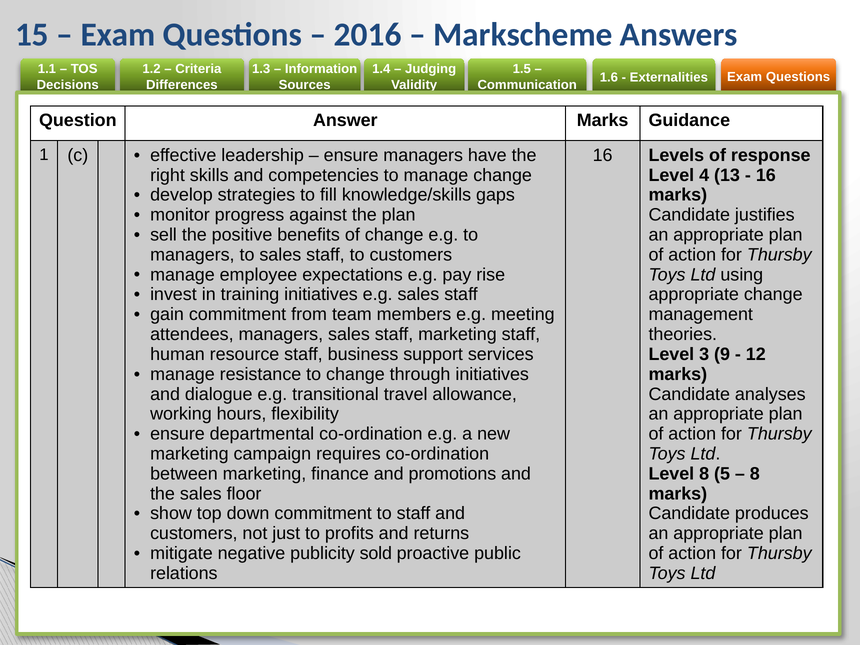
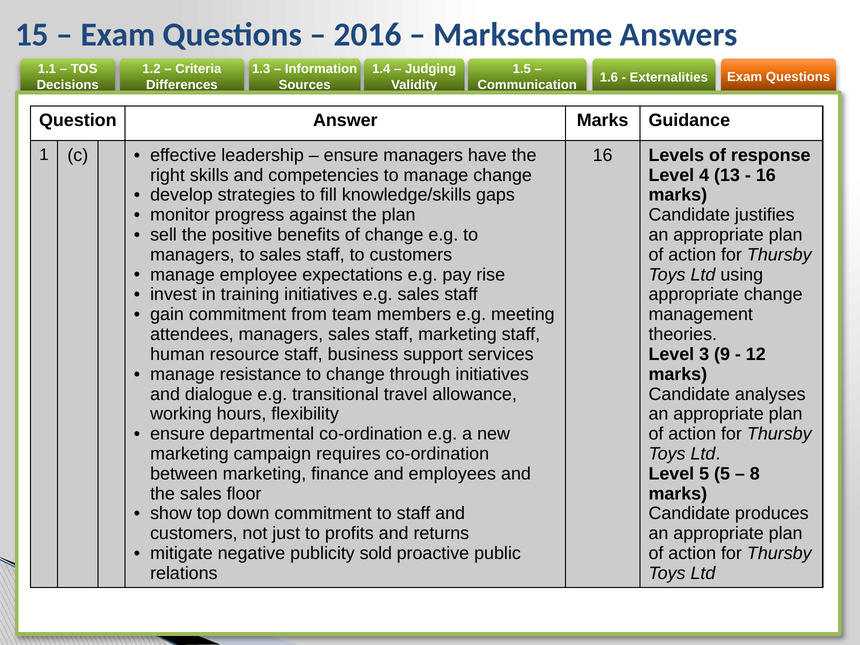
promotions: promotions -> employees (452, 474)
Level 8: 8 -> 5 (704, 474)
